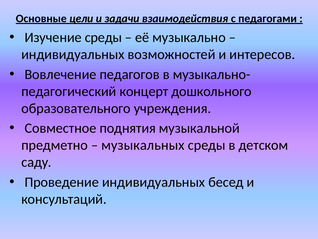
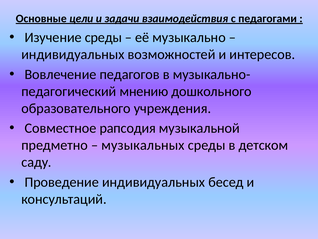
концерт: концерт -> мнению (144, 91)
поднятия: поднятия -> рапсодия (128, 128)
